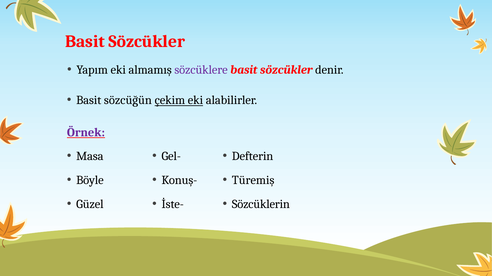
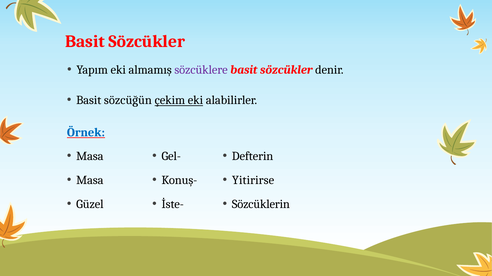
Örnek colour: purple -> blue (86, 133)
Böyle: Böyle -> Masa (90, 181)
Türemiş: Türemiş -> Yitirirse (253, 181)
